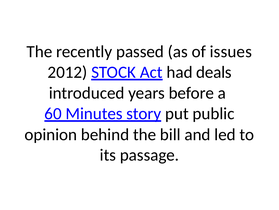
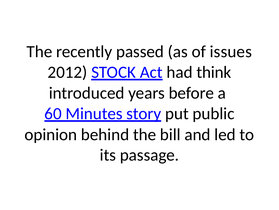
deals: deals -> think (214, 72)
